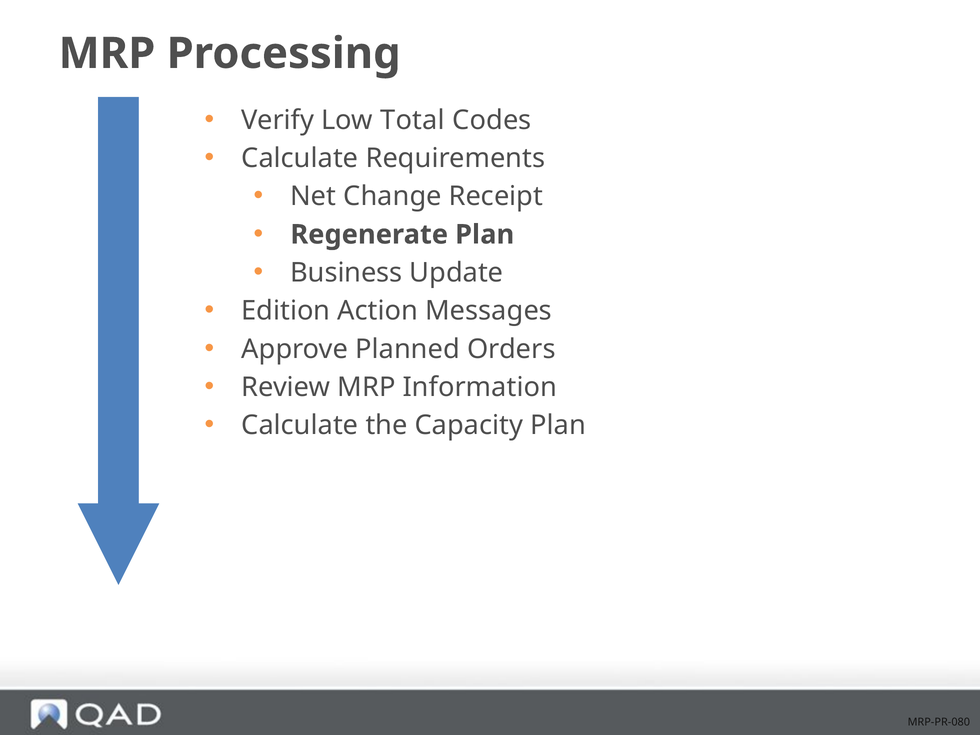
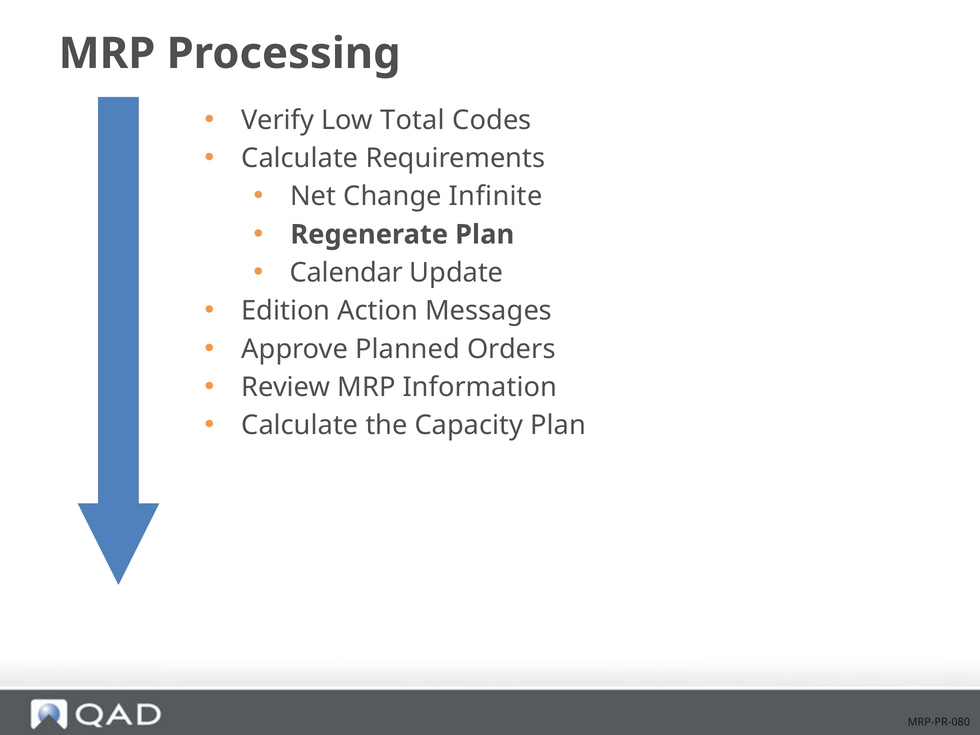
Receipt: Receipt -> Infinite (496, 196)
Business: Business -> Calendar (346, 273)
